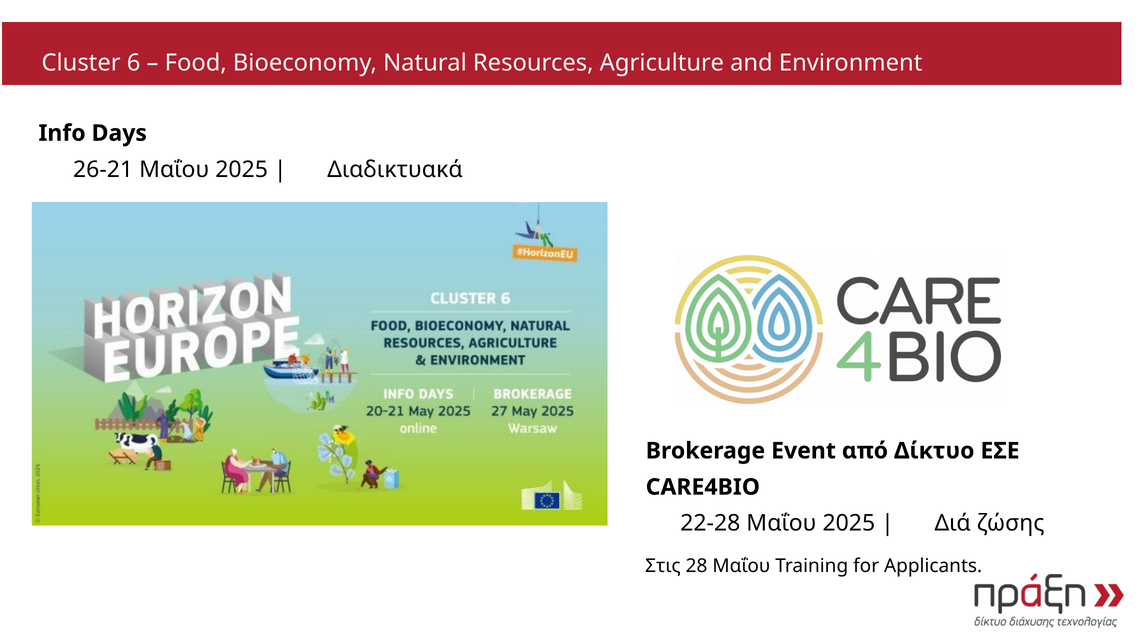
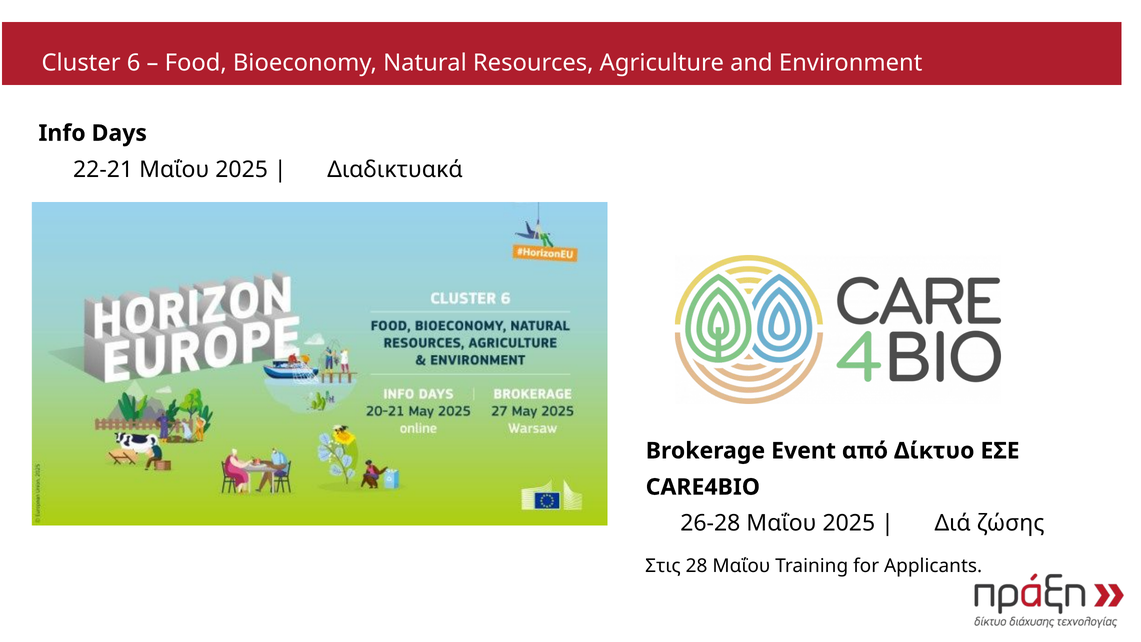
26-21: 26-21 -> 22-21 (103, 169)
22-28: 22-28 -> 26-28 (710, 523)
